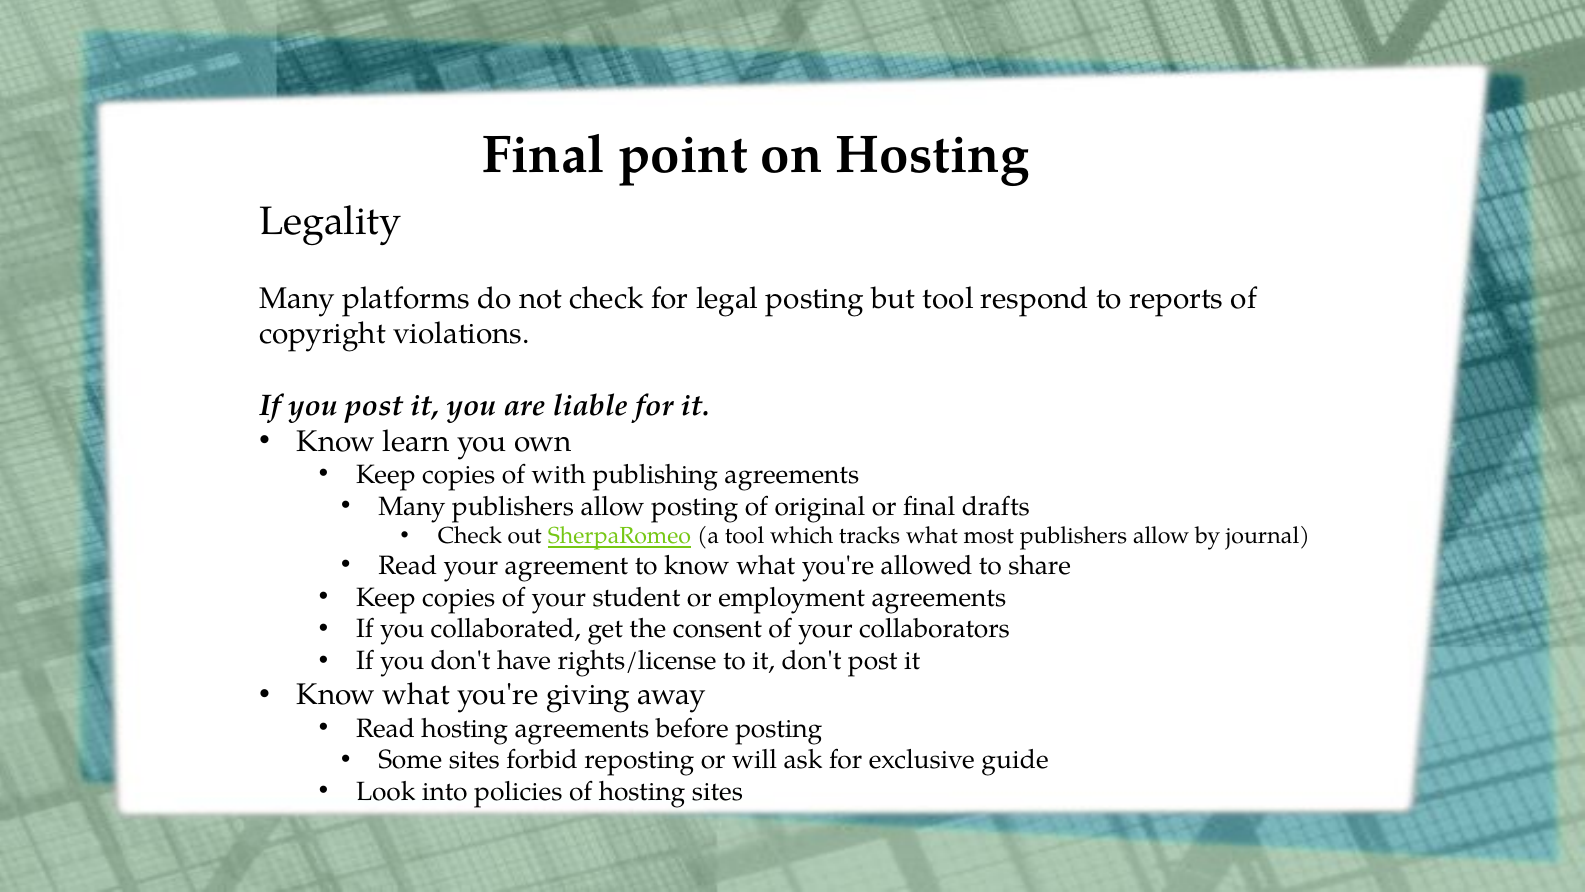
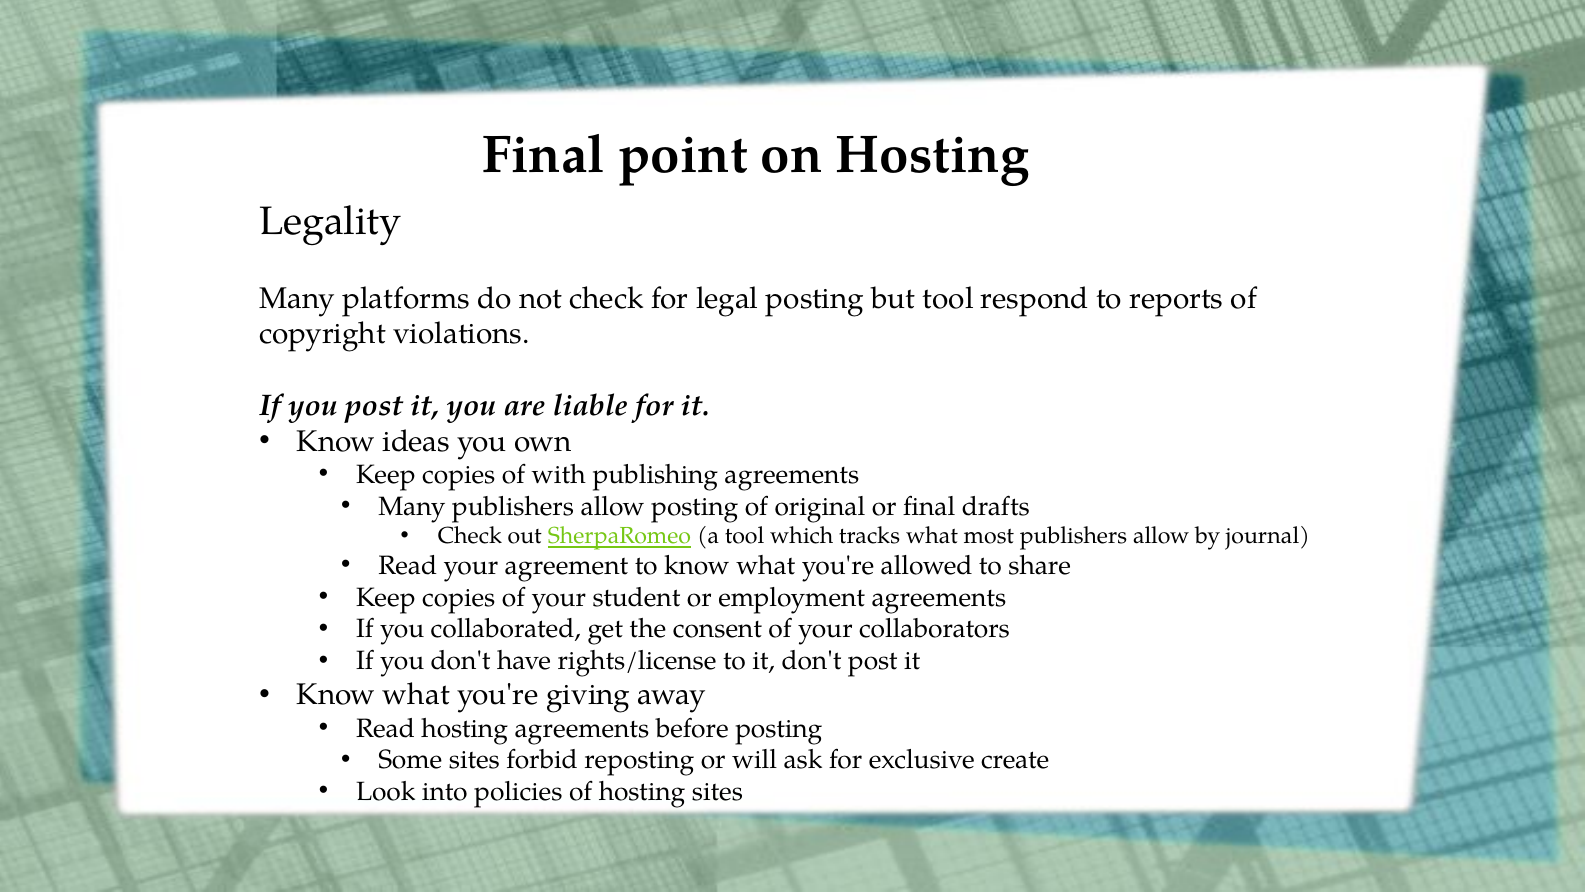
learn: learn -> ideas (416, 441)
guide: guide -> create (1015, 760)
